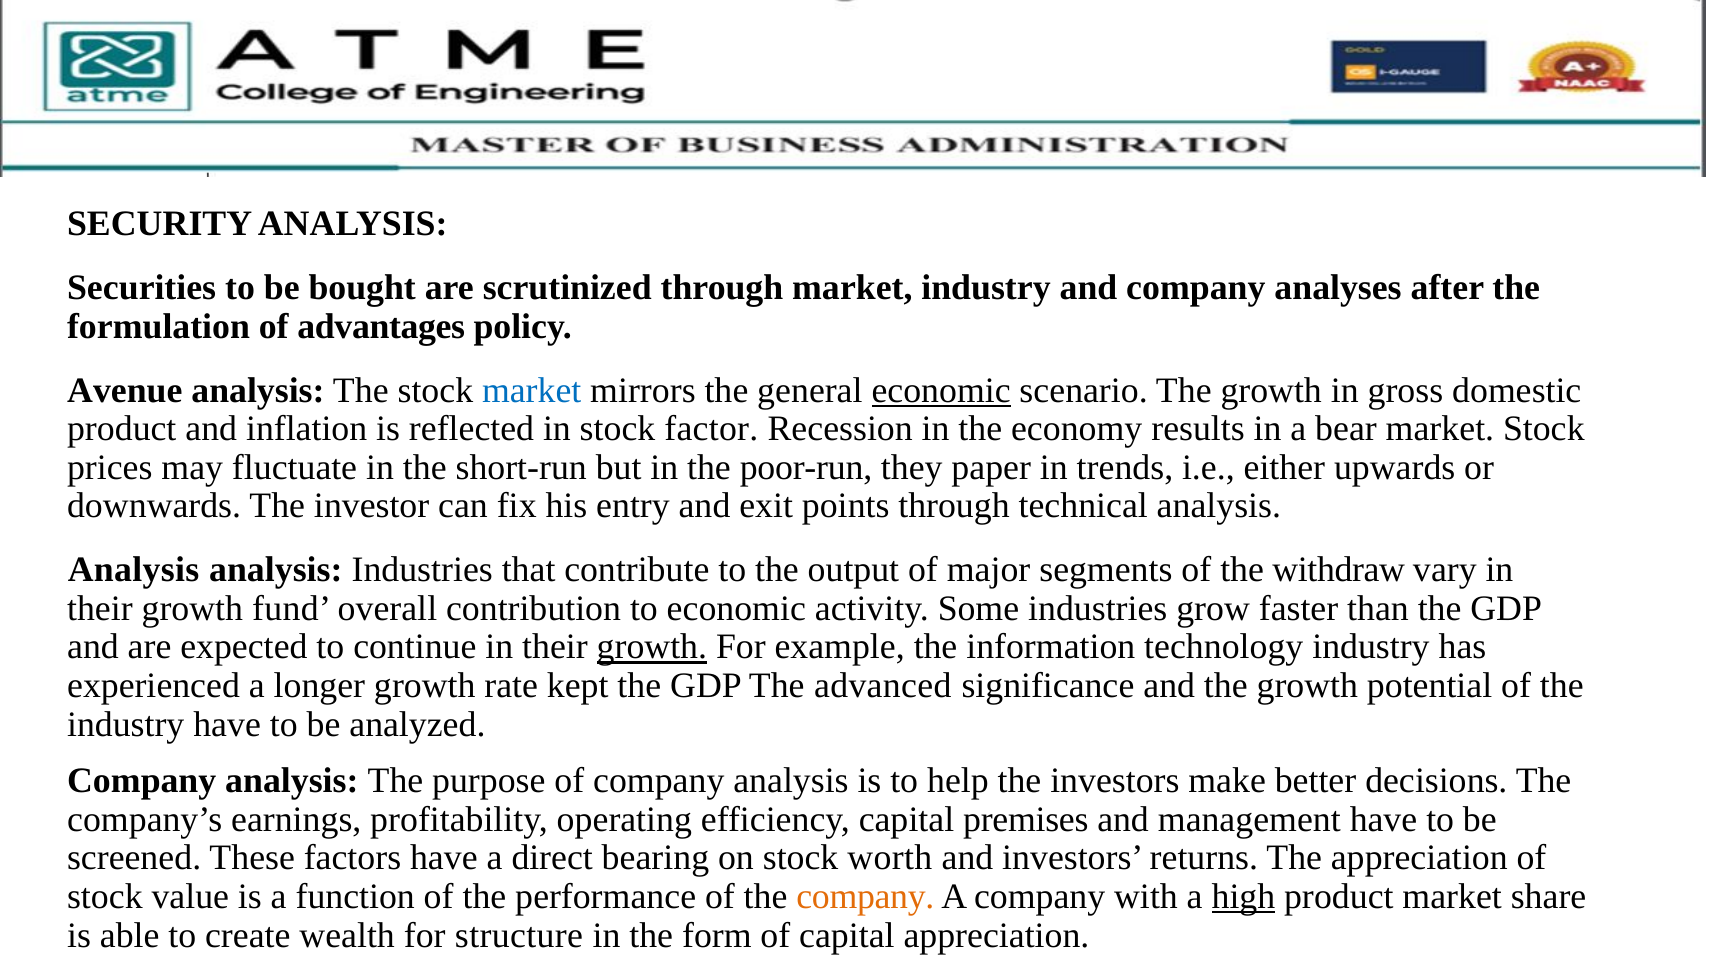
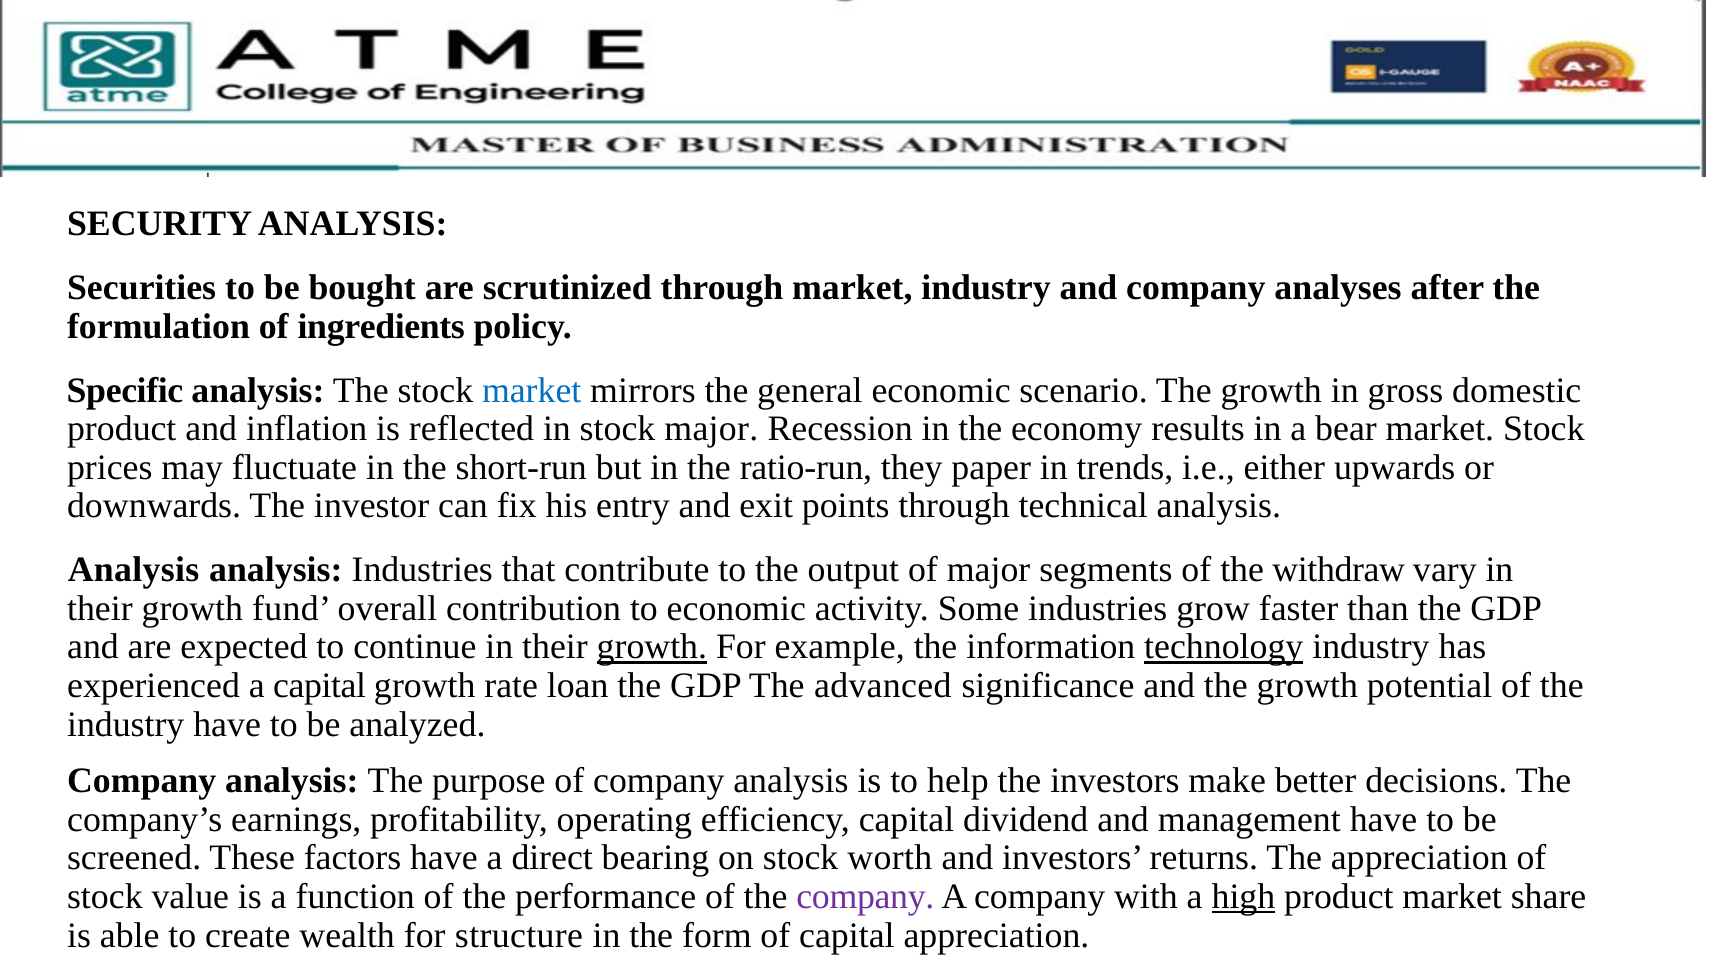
advantages: advantages -> ingredients (381, 326)
Avenue: Avenue -> Specific (125, 390)
economic underline: present -> none (941, 390)
stock factor: factor -> major (711, 429)
poor-run: poor-run -> ratio-run (806, 468)
technology underline: none -> present (1224, 647)
a longer: longer -> capital (320, 686)
kept: kept -> loan (578, 686)
premises: premises -> dividend (1026, 820)
company colour: orange -> purple (865, 897)
